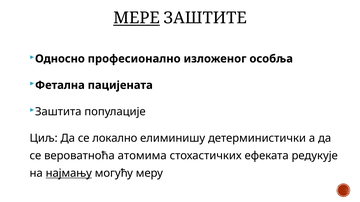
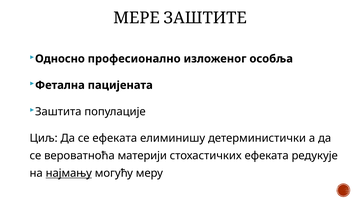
МЕРЕ underline: present -> none (137, 18)
се локално: локално -> ефеката (115, 139)
атомима: атомима -> материји (142, 156)
